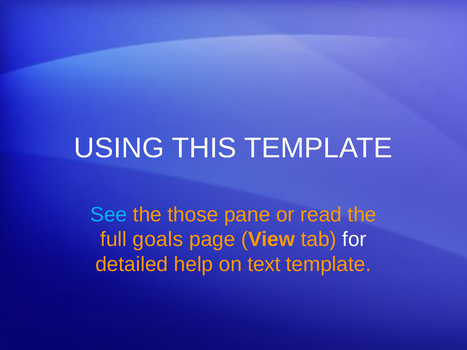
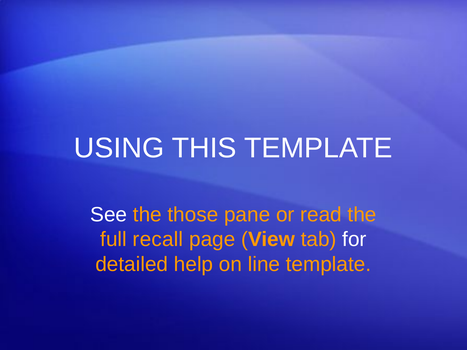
See colour: light blue -> white (109, 215)
goals: goals -> recall (158, 240)
text: text -> line (264, 265)
